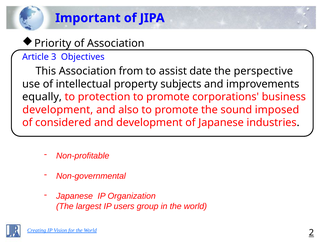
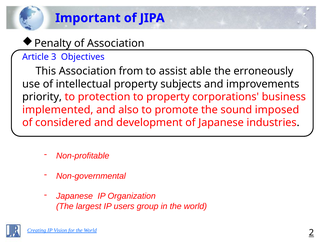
Priority: Priority -> Penalty (53, 43)
date: date -> able (201, 71)
perspective: perspective -> erroneously (263, 71)
equally: equally -> priority (42, 97)
promote: promote -> property (168, 97)
development: development -> implemented (58, 110)
